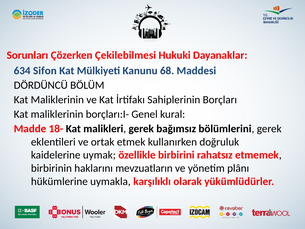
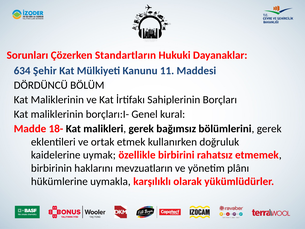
Çekilebilmesi: Çekilebilmesi -> Standartların (125, 55)
Sifon: Sifon -> Şehir (45, 71)
68: 68 -> 11 (167, 71)
